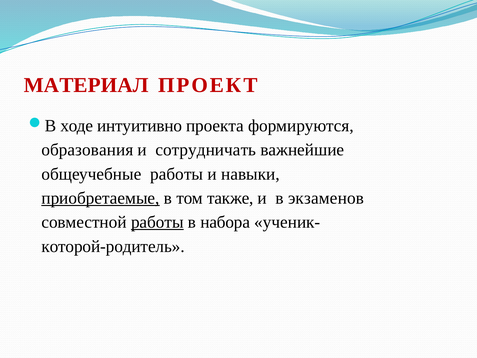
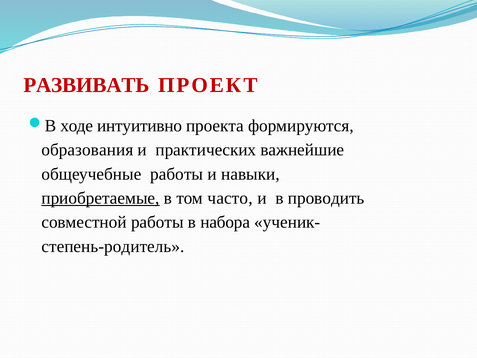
МАТЕРИАЛ: МАТЕРИАЛ -> РАЗВИВАТЬ (86, 85)
сотрудничать: сотрудничать -> практических (206, 150)
также: также -> часто (230, 198)
экзаменов: экзаменов -> проводить (326, 198)
работы underline: present -> none (157, 222)
которой-родитель: которой-родитель -> степень-родитель (113, 246)
